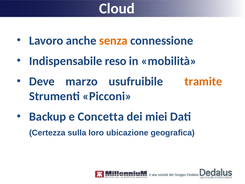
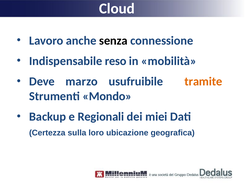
senza colour: orange -> black (113, 41)
Picconi: Picconi -> Mondo (107, 96)
Concetta: Concetta -> Regionali (101, 117)
